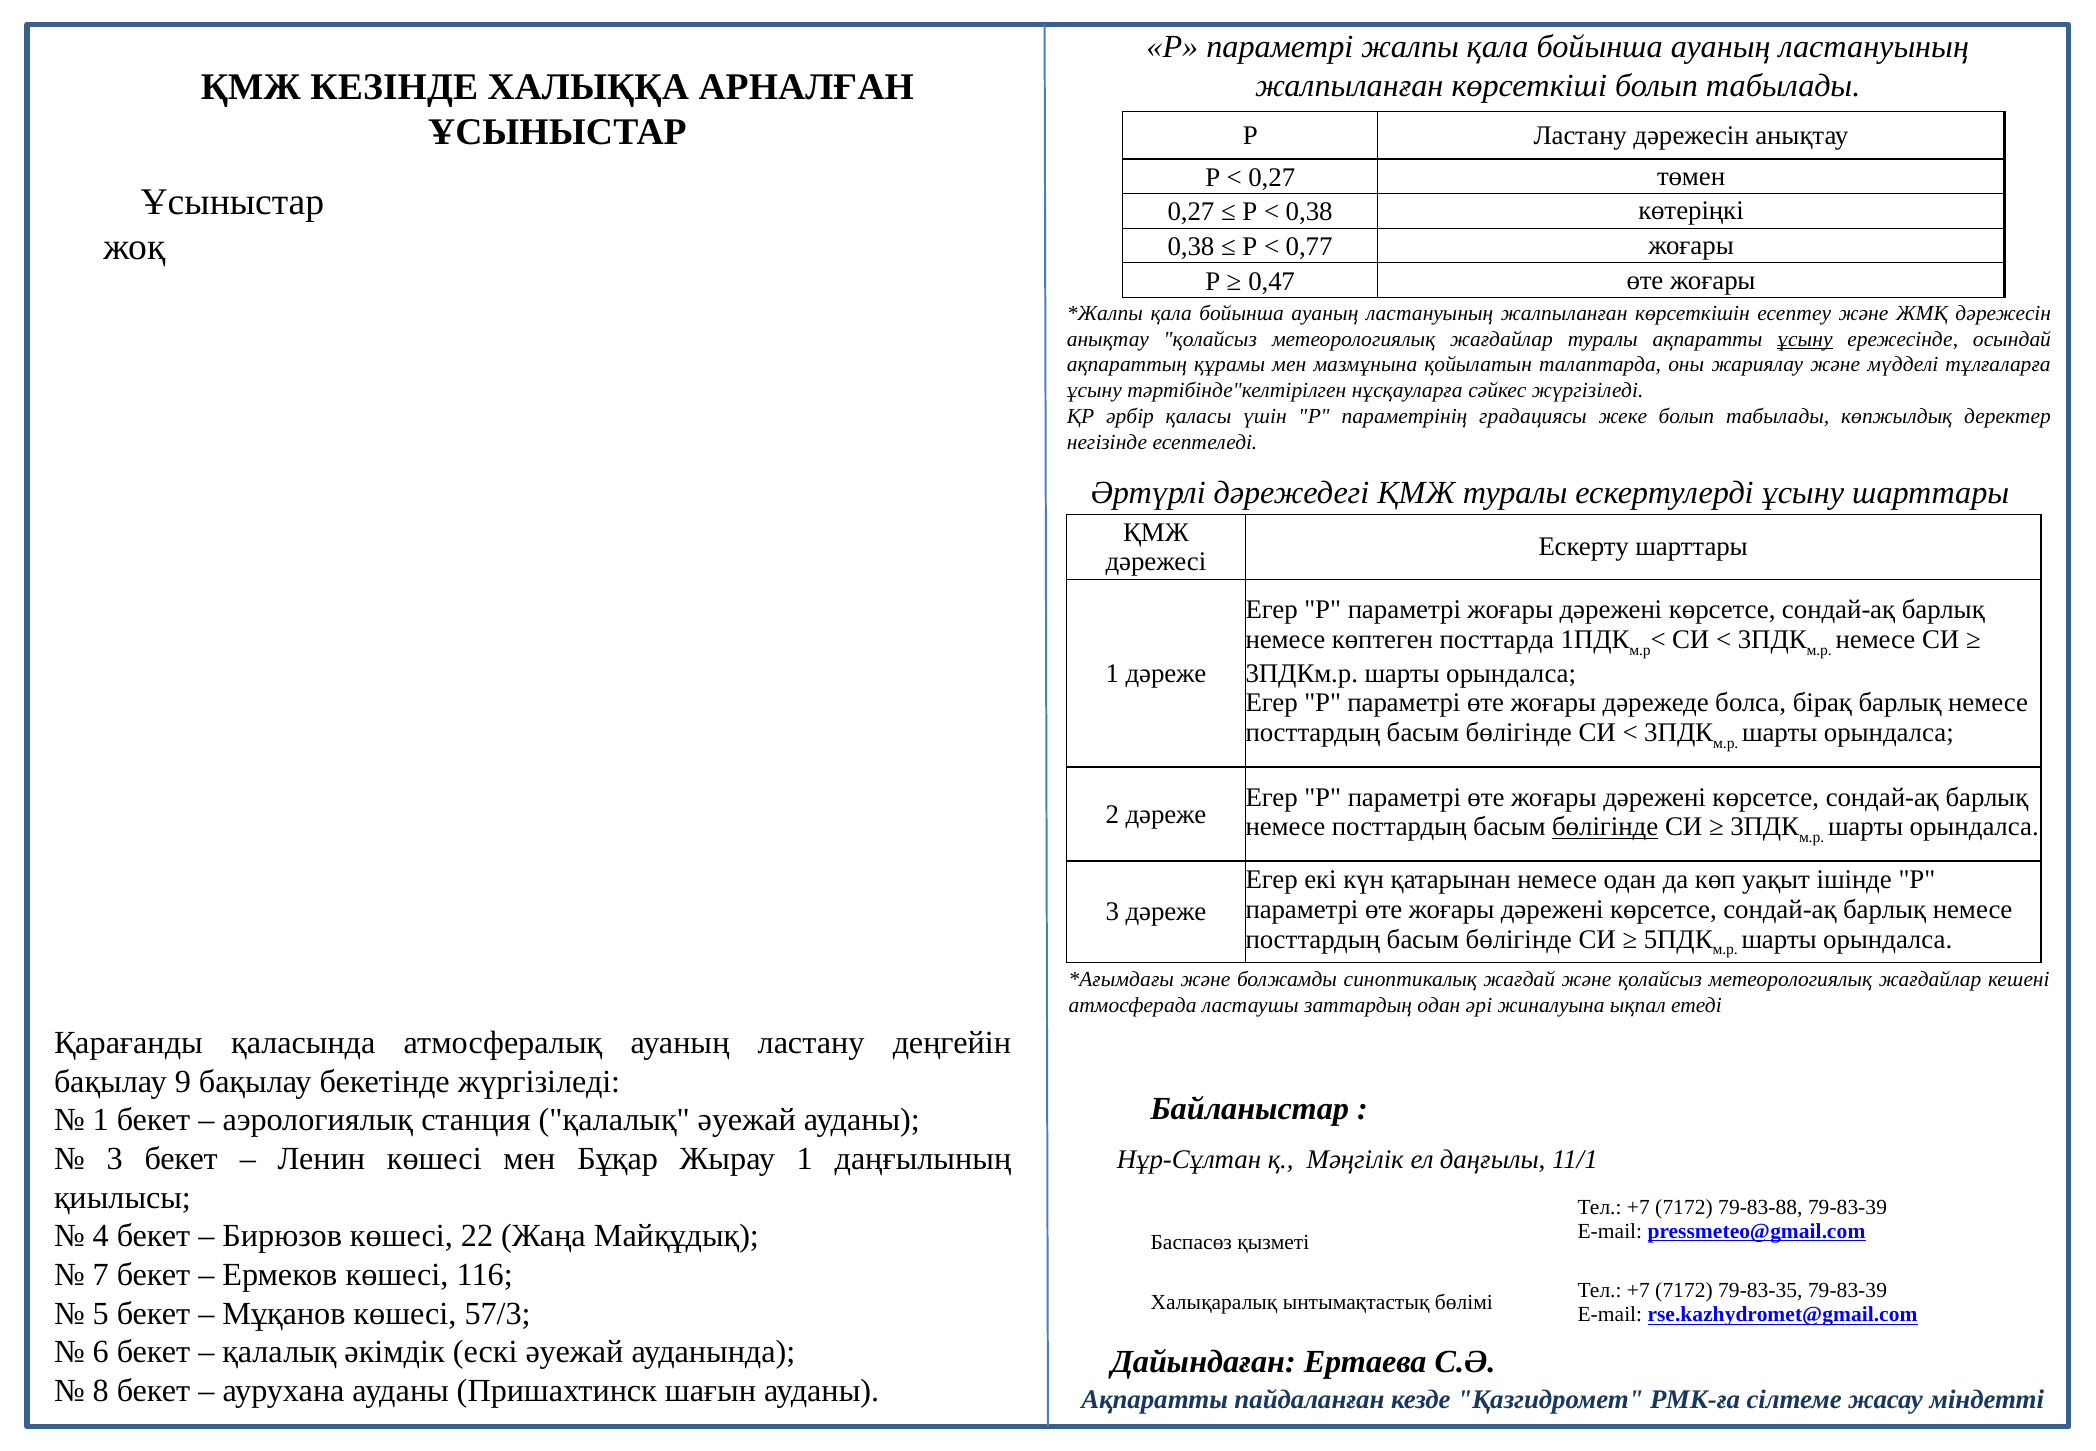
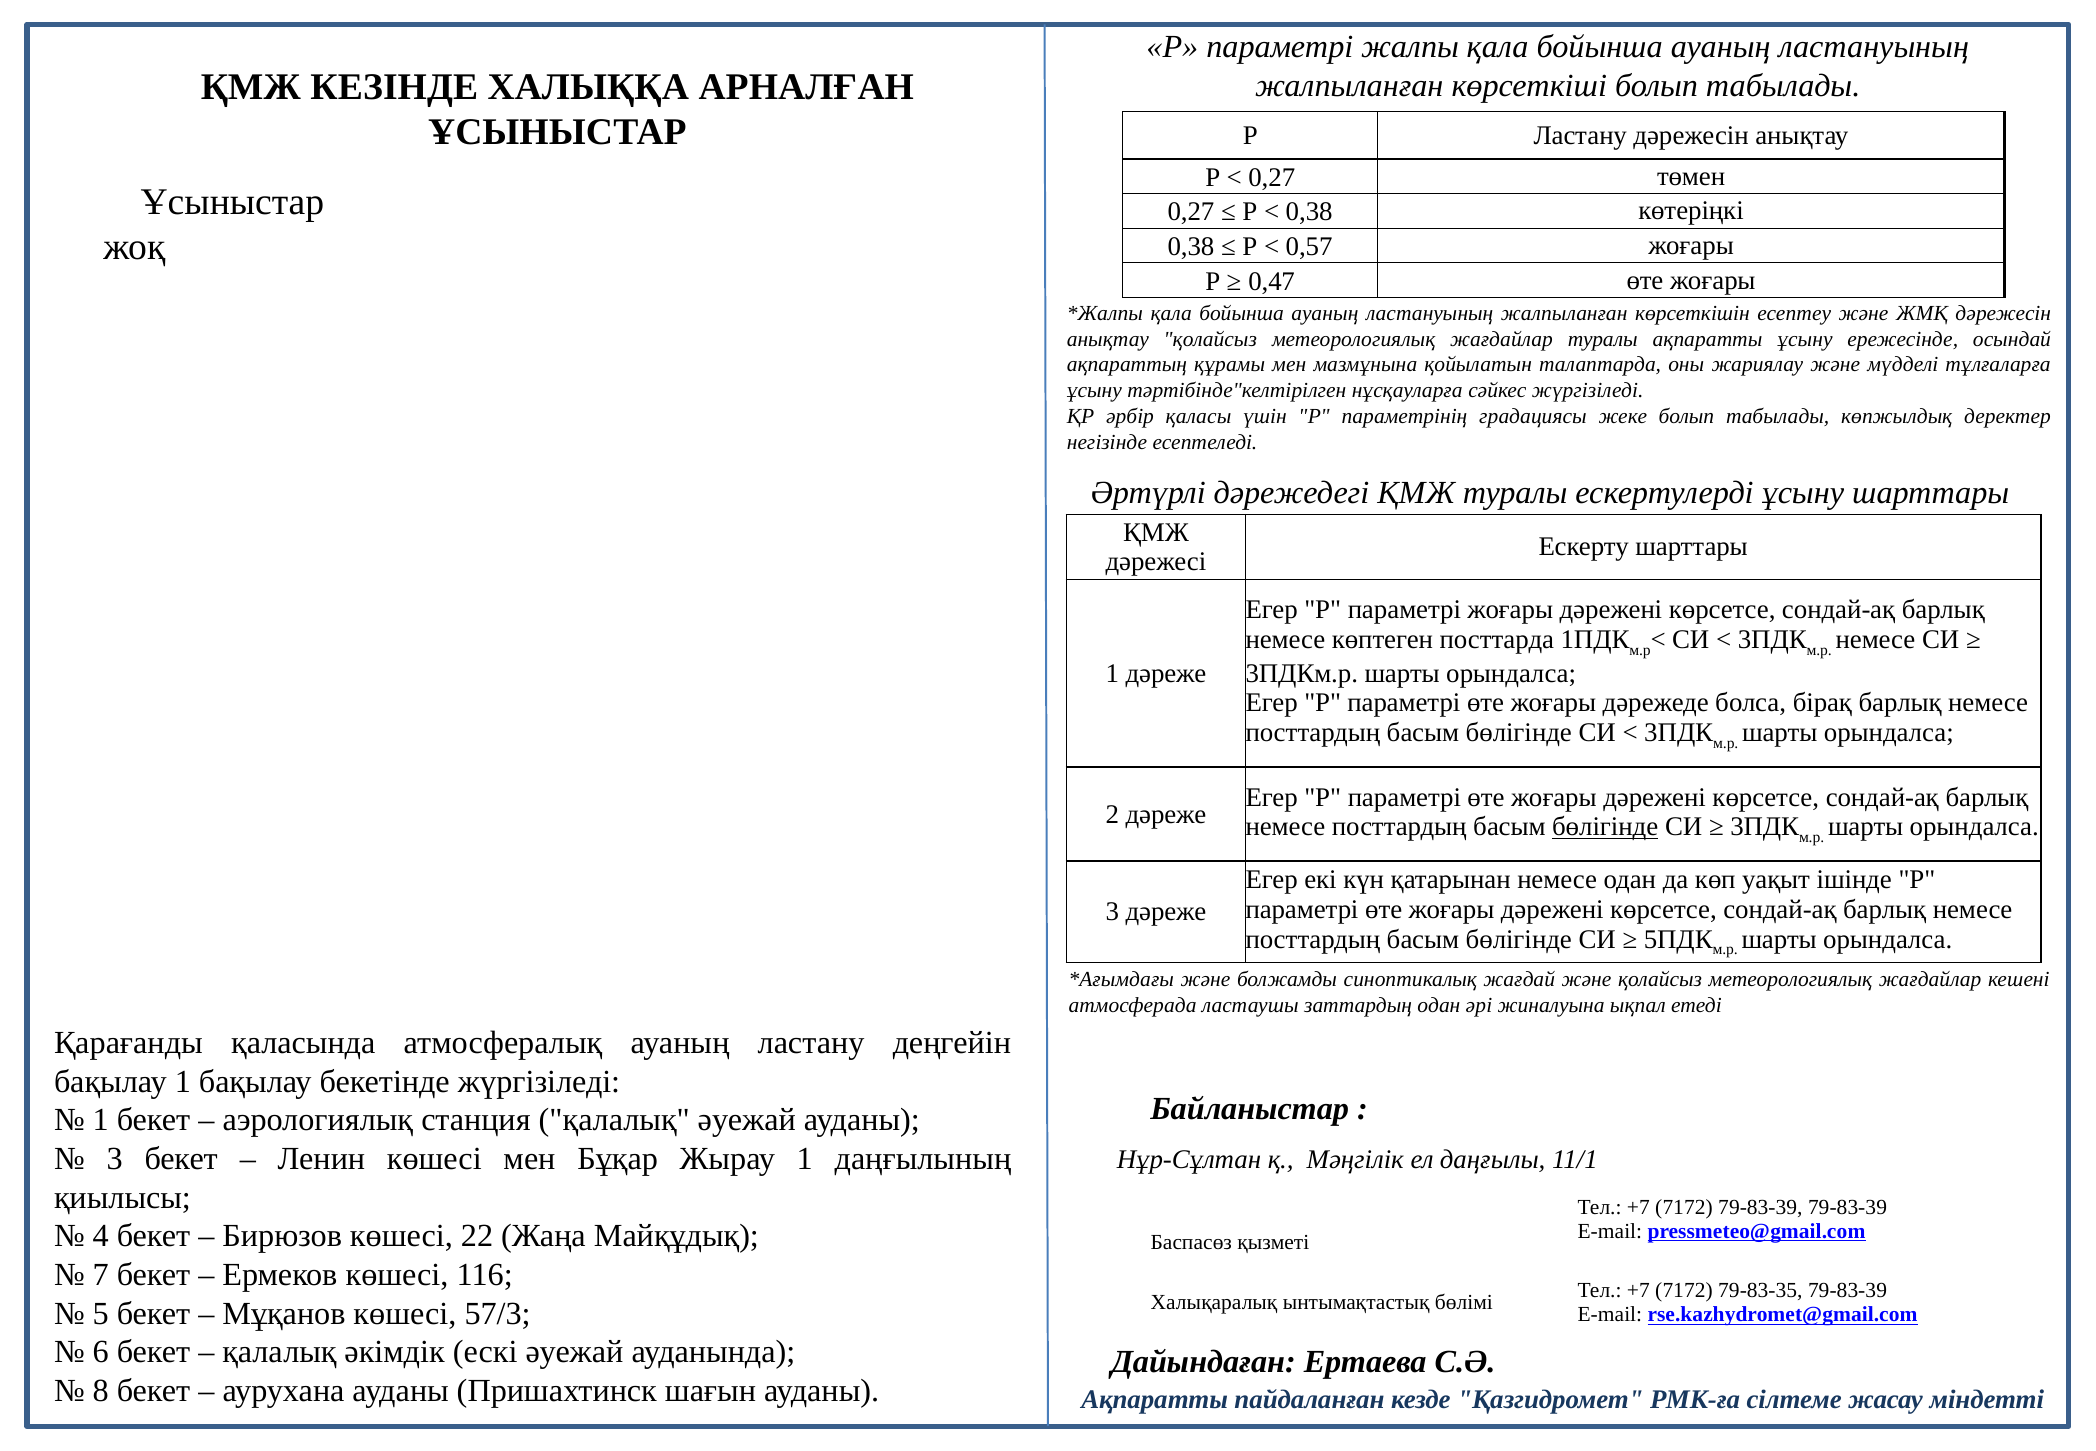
0,77: 0,77 -> 0,57 (1309, 247)
ұсыну underline: present -> none (1805, 339)
бақылау 9: 9 -> 1 (183, 1081)
7172 79-83-88: 79-83-88 -> 79-83-39 (1760, 1207)
